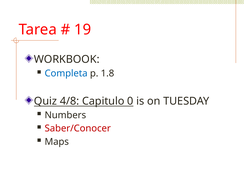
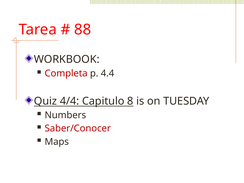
19: 19 -> 88 (83, 30)
Completa colour: blue -> red (66, 73)
1.8: 1.8 -> 4.4 (107, 73)
4/8: 4/8 -> 4/4 (70, 101)
0: 0 -> 8 (130, 101)
